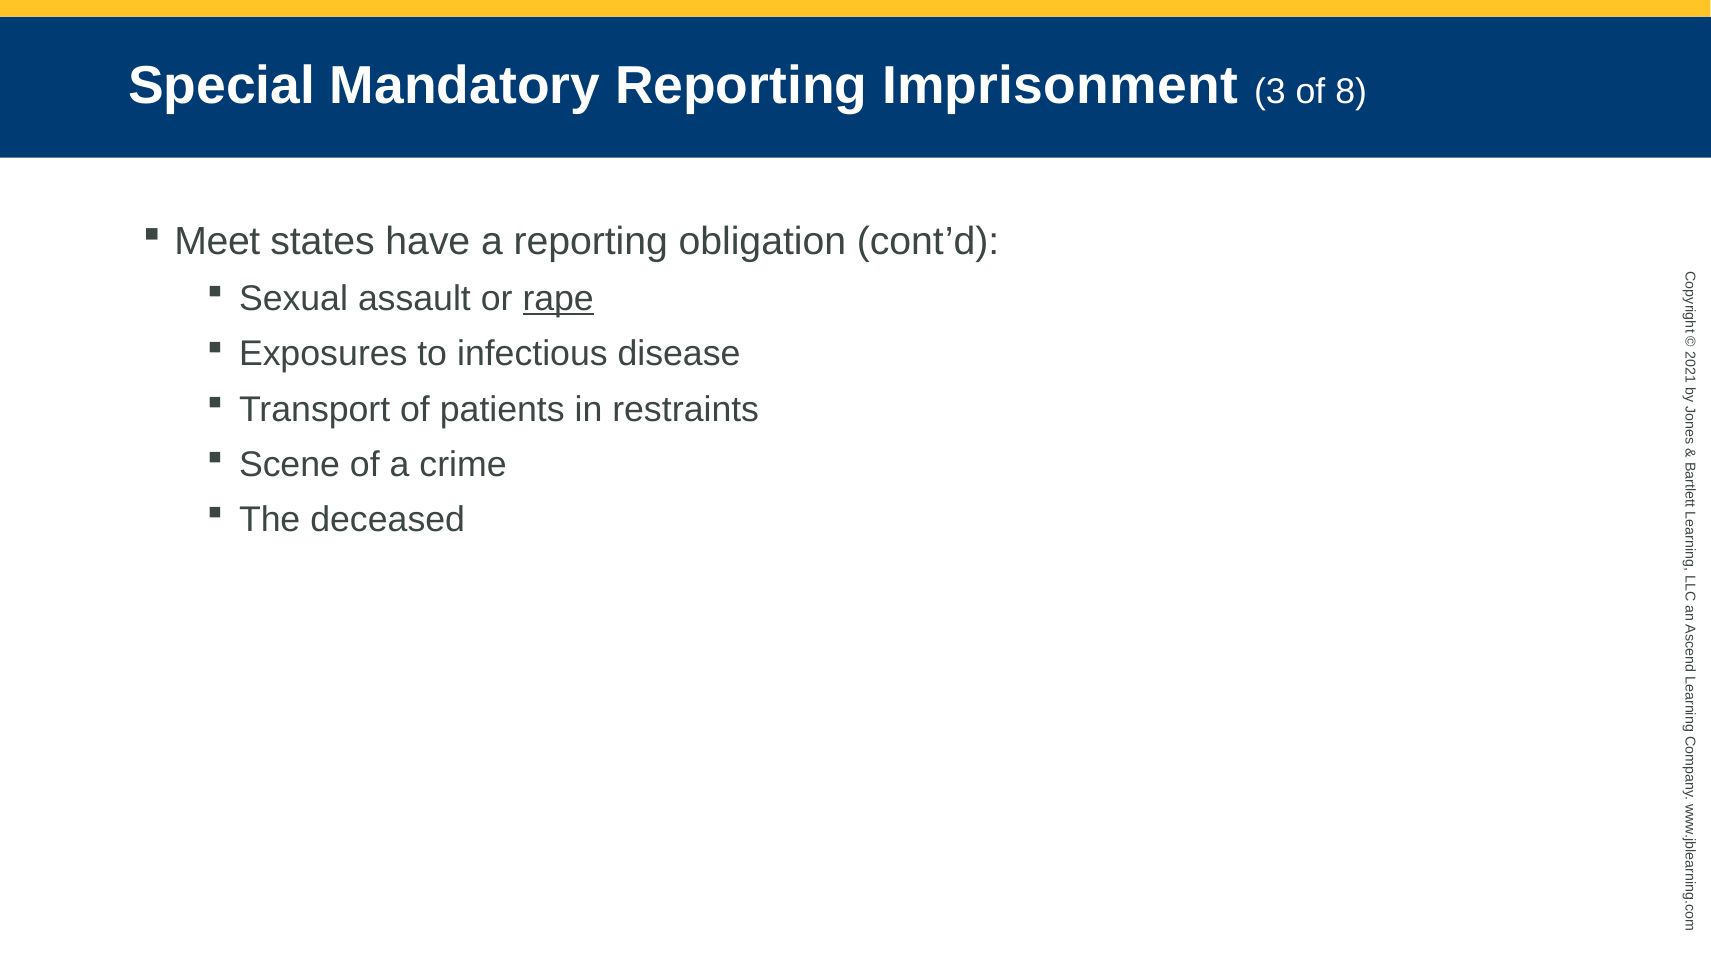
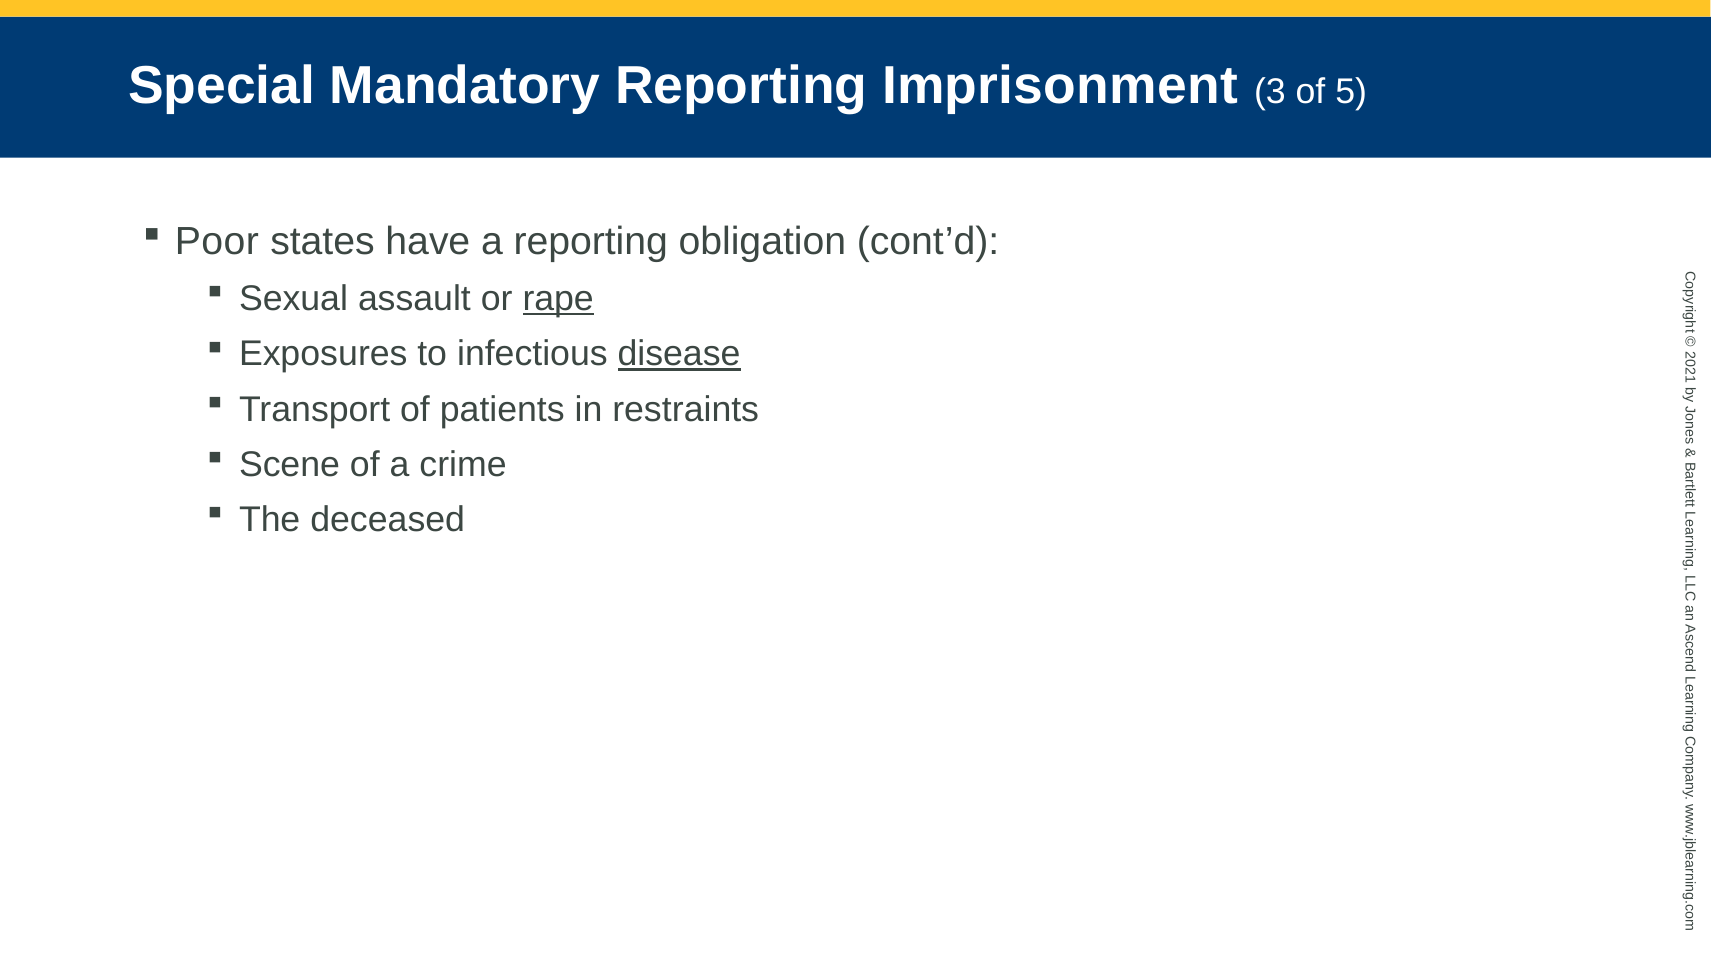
8: 8 -> 5 (1351, 92)
Meet: Meet -> Poor (217, 242)
disease underline: none -> present (679, 354)
